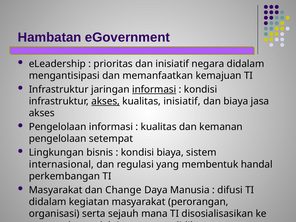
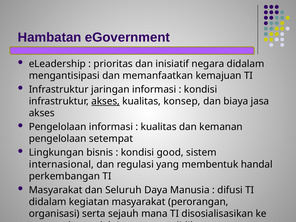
informasi underline: present -> none (154, 89)
kualitas inisiatif: inisiatif -> konsep (182, 101)
kondisi biaya: biaya -> good (170, 153)
Change: Change -> Seluruh (123, 190)
